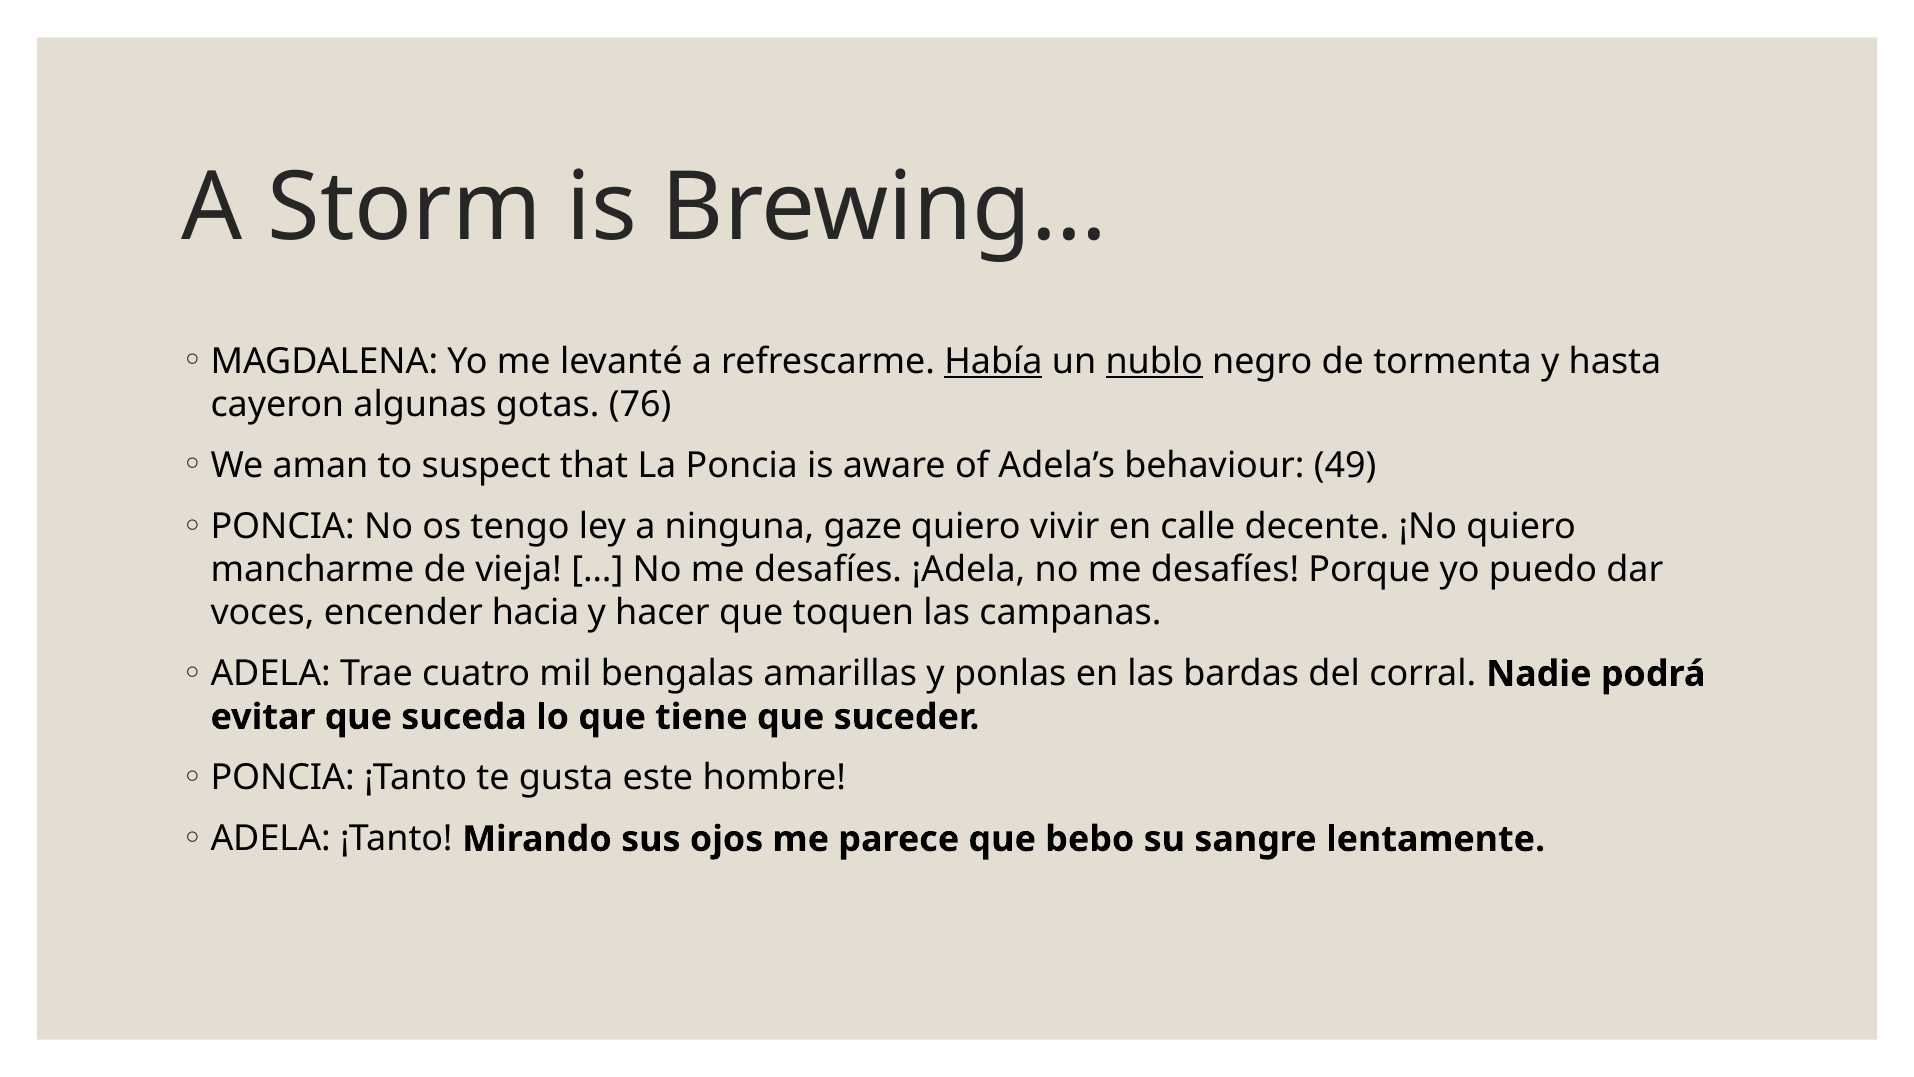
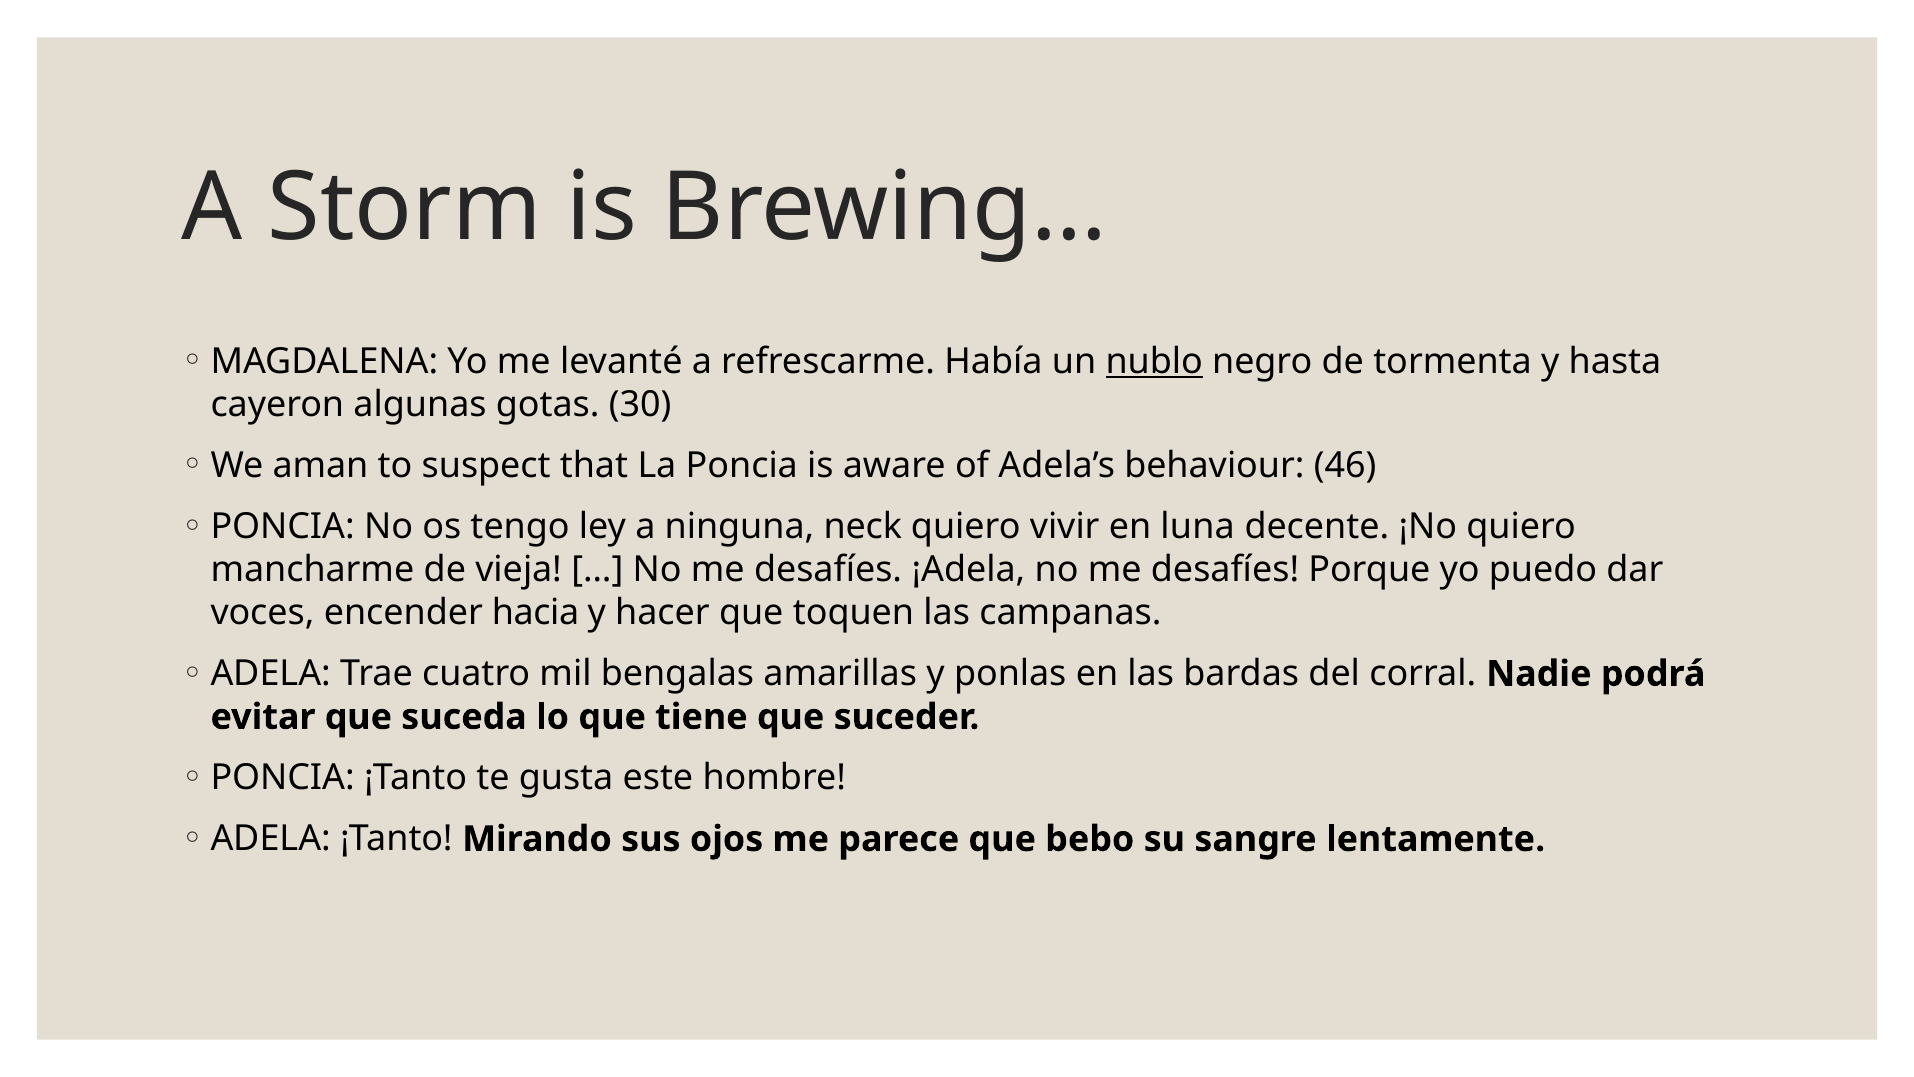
Había underline: present -> none (993, 361)
76: 76 -> 30 (640, 404)
49: 49 -> 46 (1345, 465)
gaze: gaze -> neck (863, 527)
calle: calle -> luna (1198, 527)
